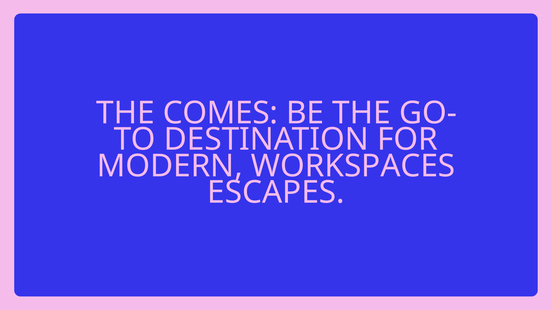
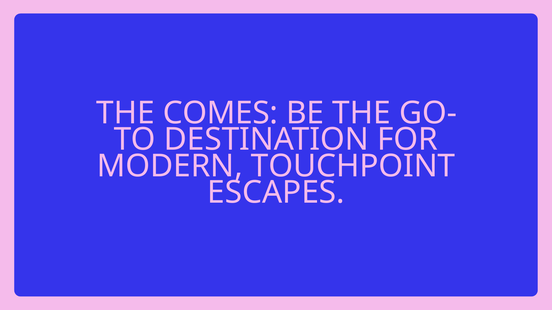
WORKSPACES: WORKSPACES -> TOUCHPOINT (353, 166)
